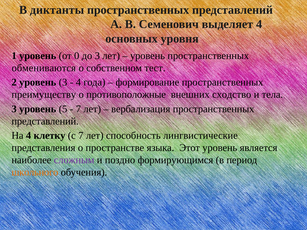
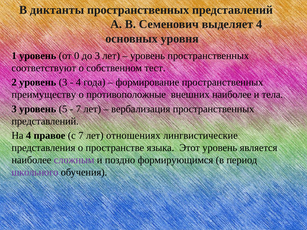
обмениваются: обмениваются -> соответствуют (44, 68)
внешних сходство: сходство -> наиболее (232, 95)
клетку: клетку -> правое (50, 136)
способность: способность -> отношениях (133, 136)
школьного colour: orange -> purple (35, 172)
